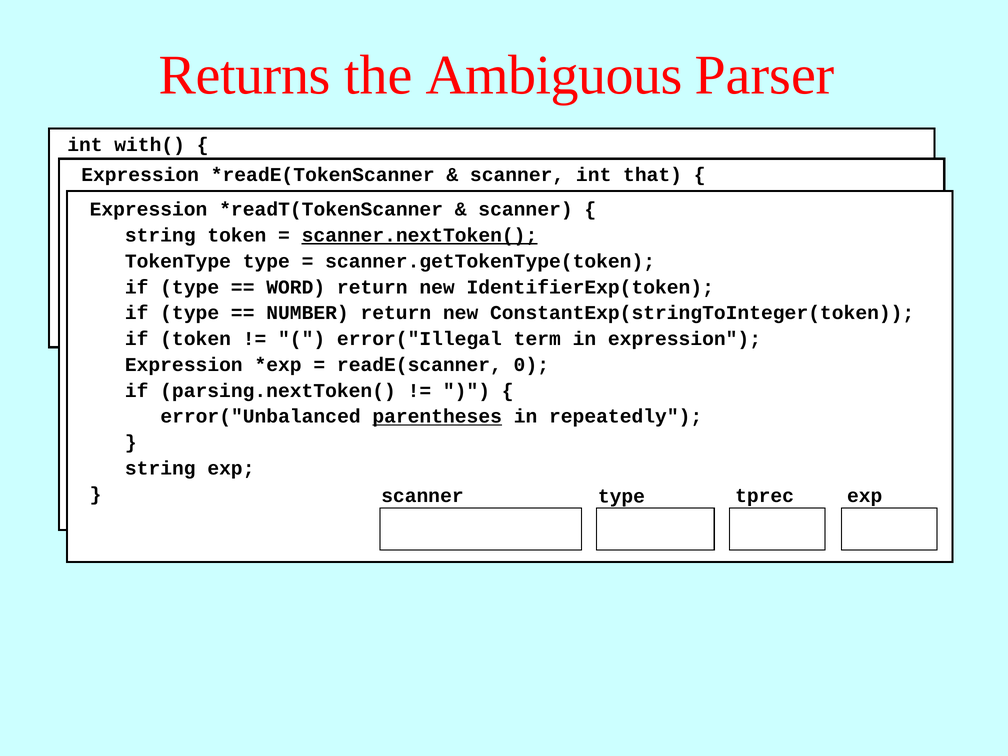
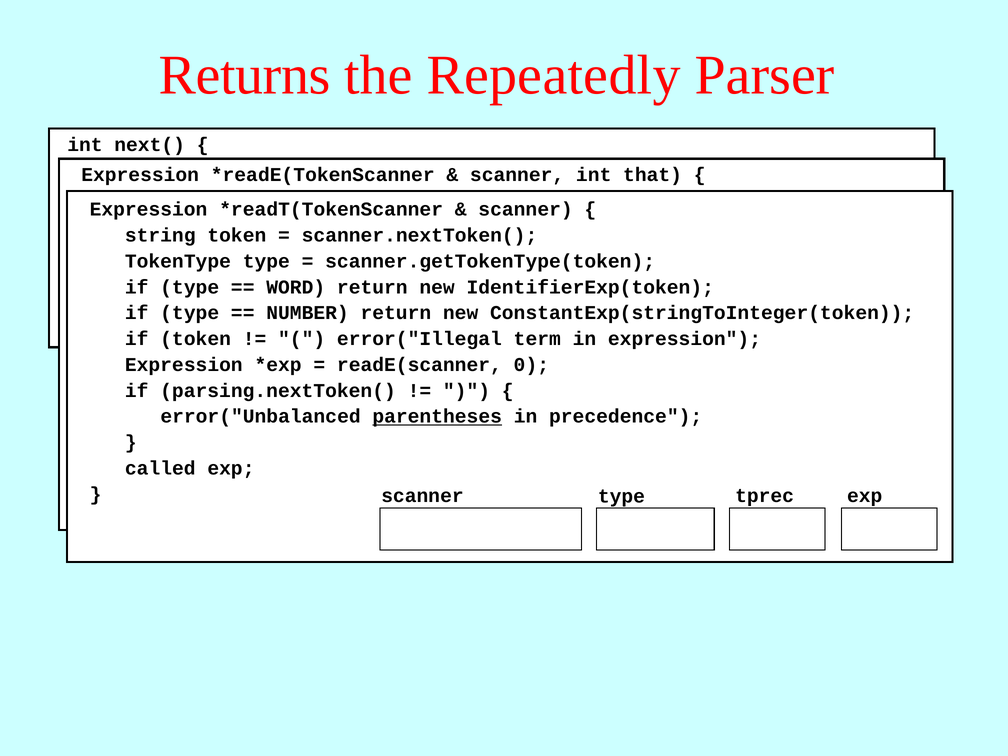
Ambiguous: Ambiguous -> Repeatedly (554, 75)
with(: with( -> next( (150, 145)
scanner.nextToken( underline: present -> none (419, 235)
repeatedly: repeatedly -> precedence (626, 416)
string: string -> called (160, 468)
